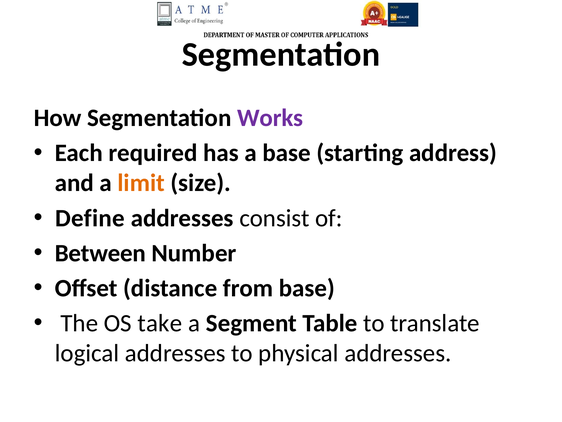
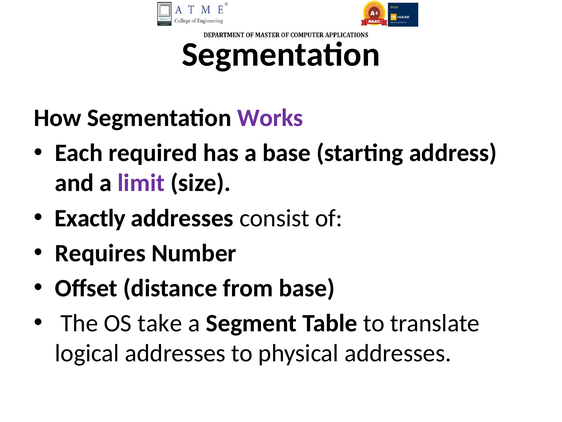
limit colour: orange -> purple (141, 183)
Define: Define -> Exactly (90, 218)
Between: Between -> Requires (100, 253)
